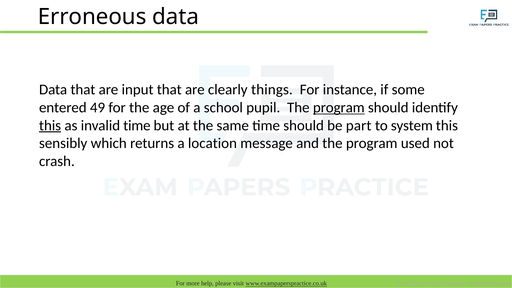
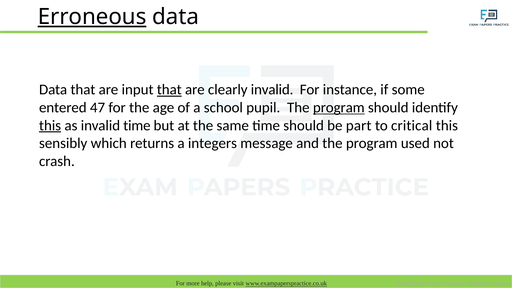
Erroneous underline: none -> present (92, 17)
that underline: none -> present (169, 90)
clearly things: things -> invalid (272, 90)
49: 49 -> 47 (98, 108)
system: system -> critical (412, 125)
location: location -> integers (212, 143)
